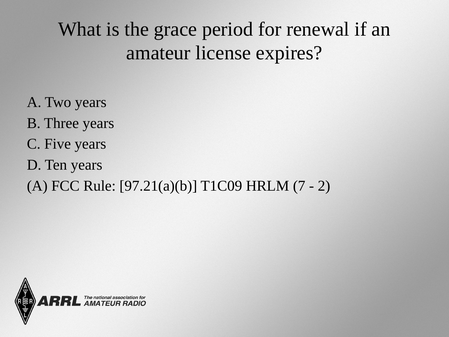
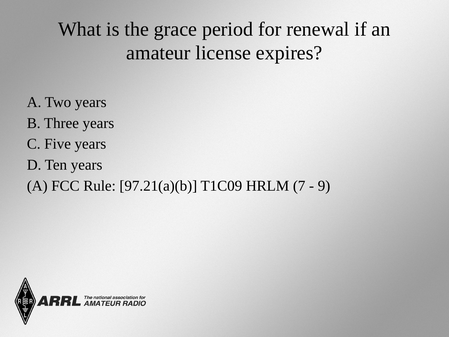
2: 2 -> 9 (324, 186)
